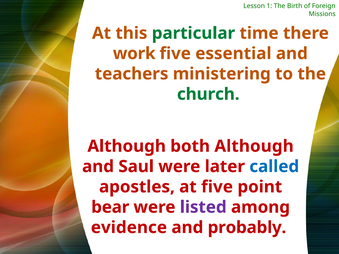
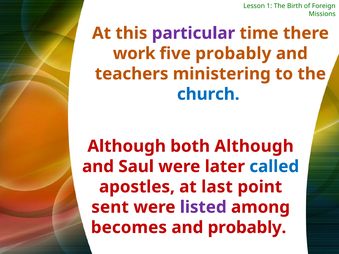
particular colour: green -> purple (193, 33)
five essential: essential -> probably (233, 54)
church colour: green -> blue (208, 94)
at five: five -> last (217, 187)
bear: bear -> sent (110, 207)
evidence: evidence -> becomes (129, 228)
